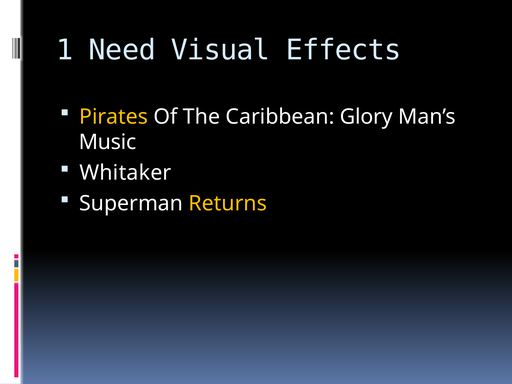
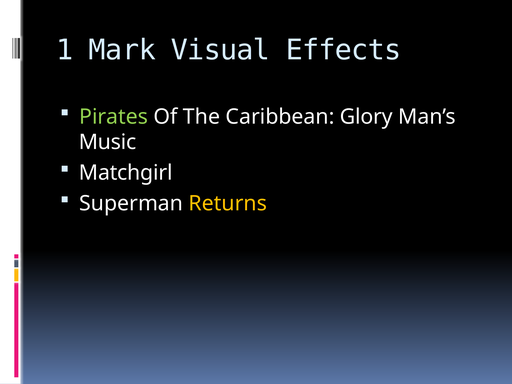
Need: Need -> Mark (122, 50)
Pirates colour: yellow -> light green (114, 117)
Whitaker: Whitaker -> Matchgirl (126, 173)
